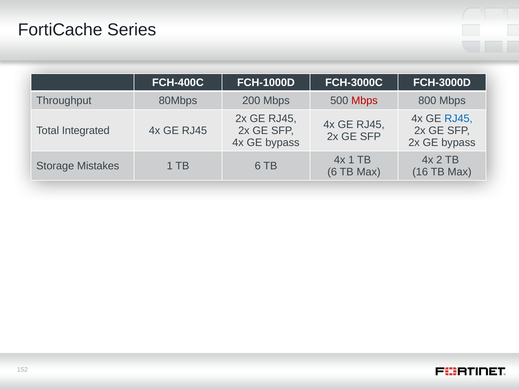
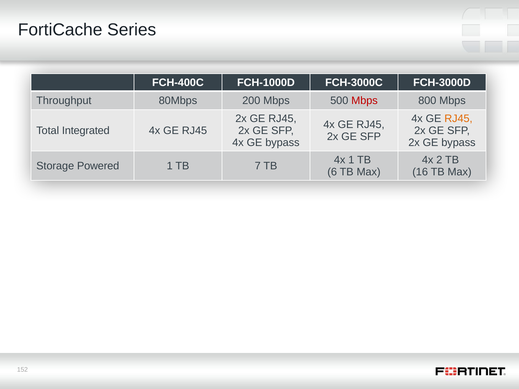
RJ45 colour: blue -> orange (458, 119)
Mistakes: Mistakes -> Powered (98, 166)
6: 6 -> 7 (258, 166)
